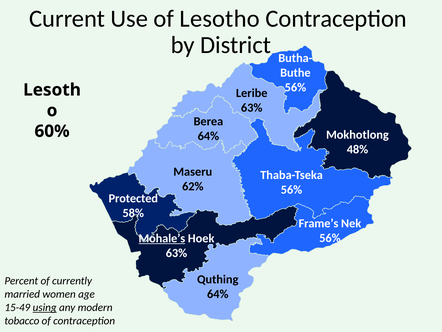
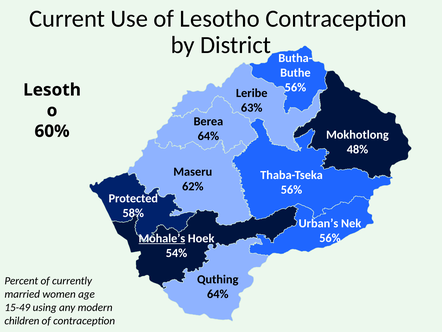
Frame’s: Frame’s -> Urban’s (318, 223)
63%: 63% -> 54% (176, 253)
using underline: present -> none (45, 307)
tobacco: tobacco -> children (22, 320)
